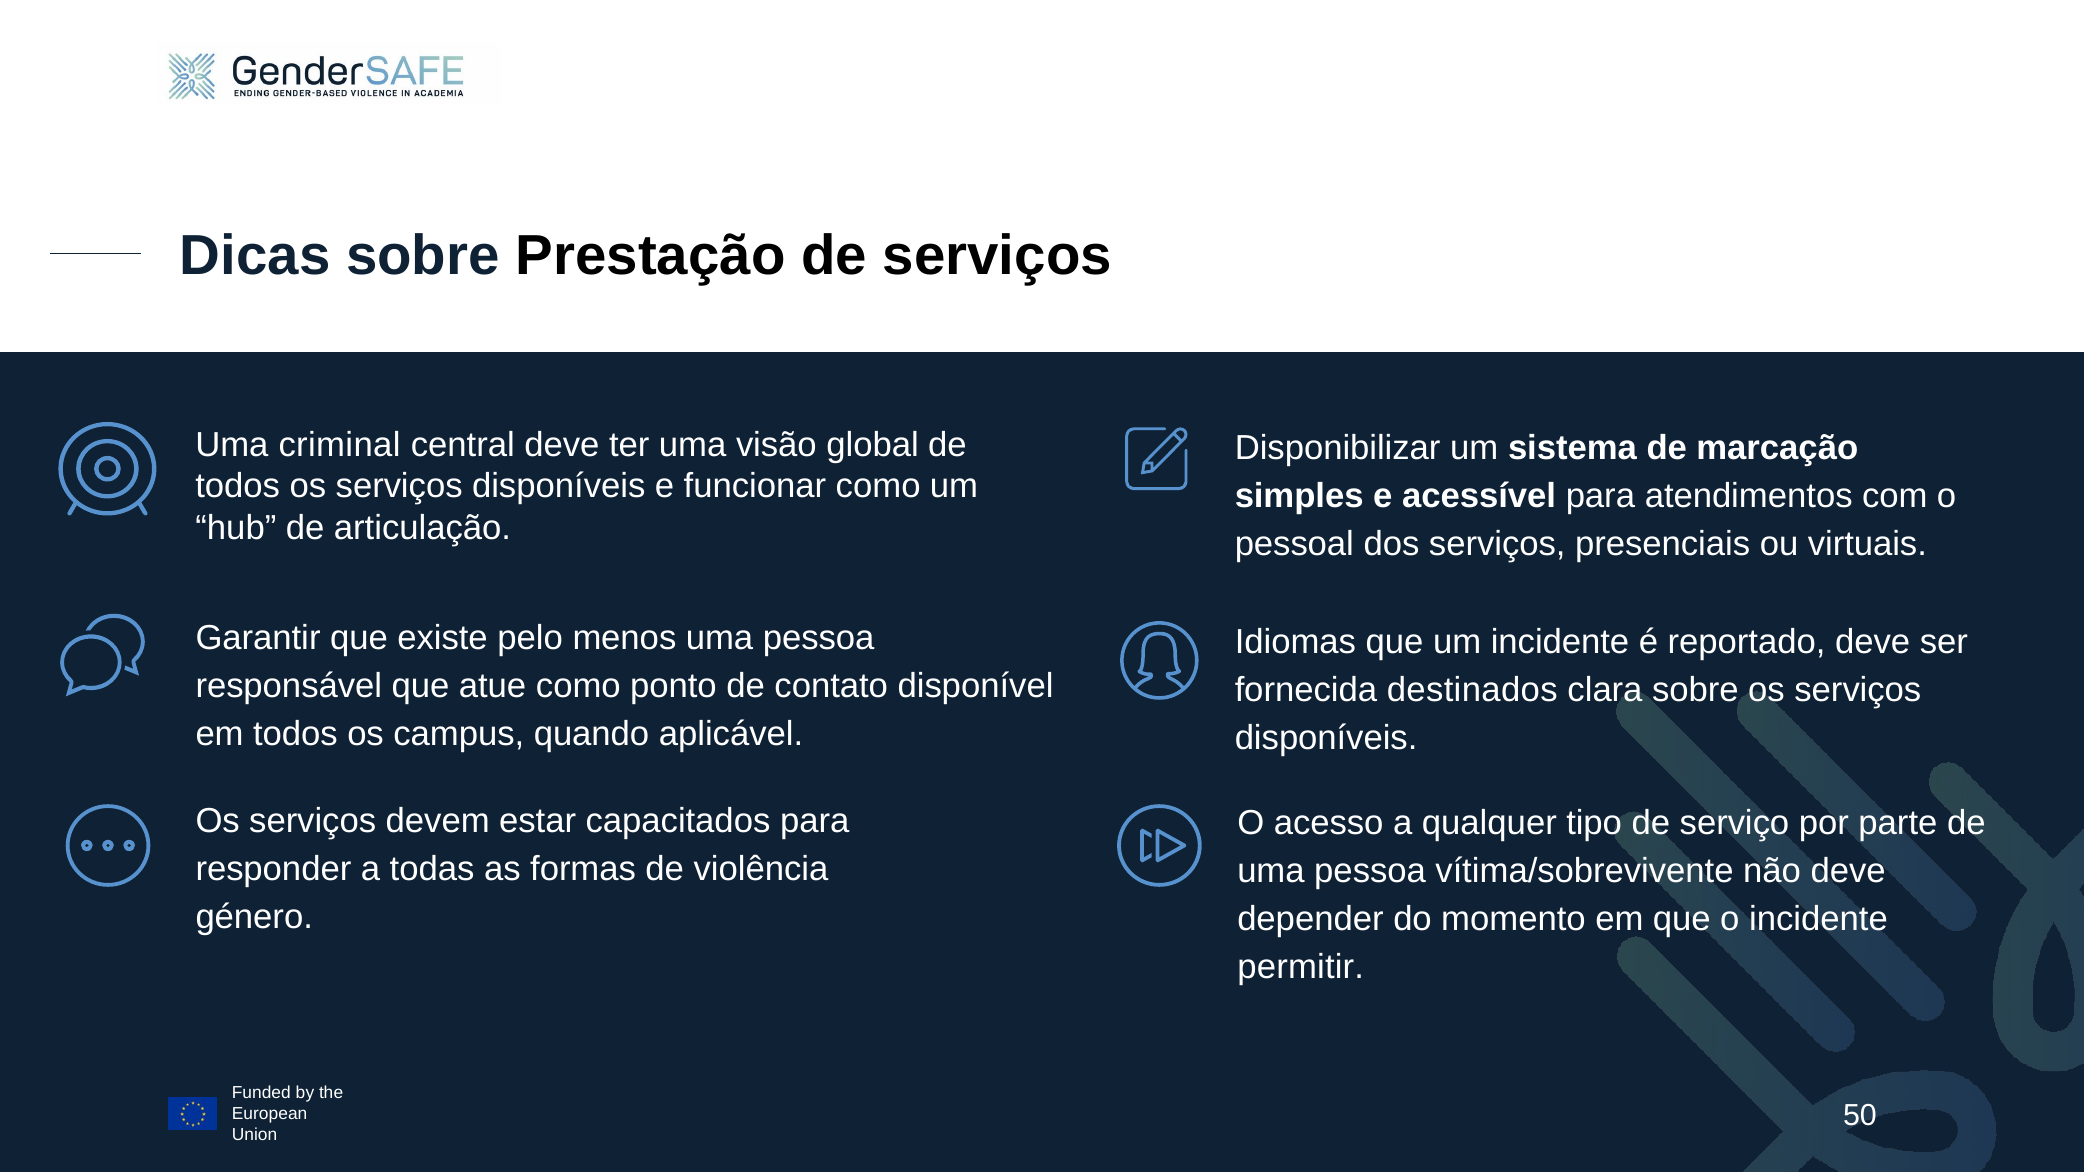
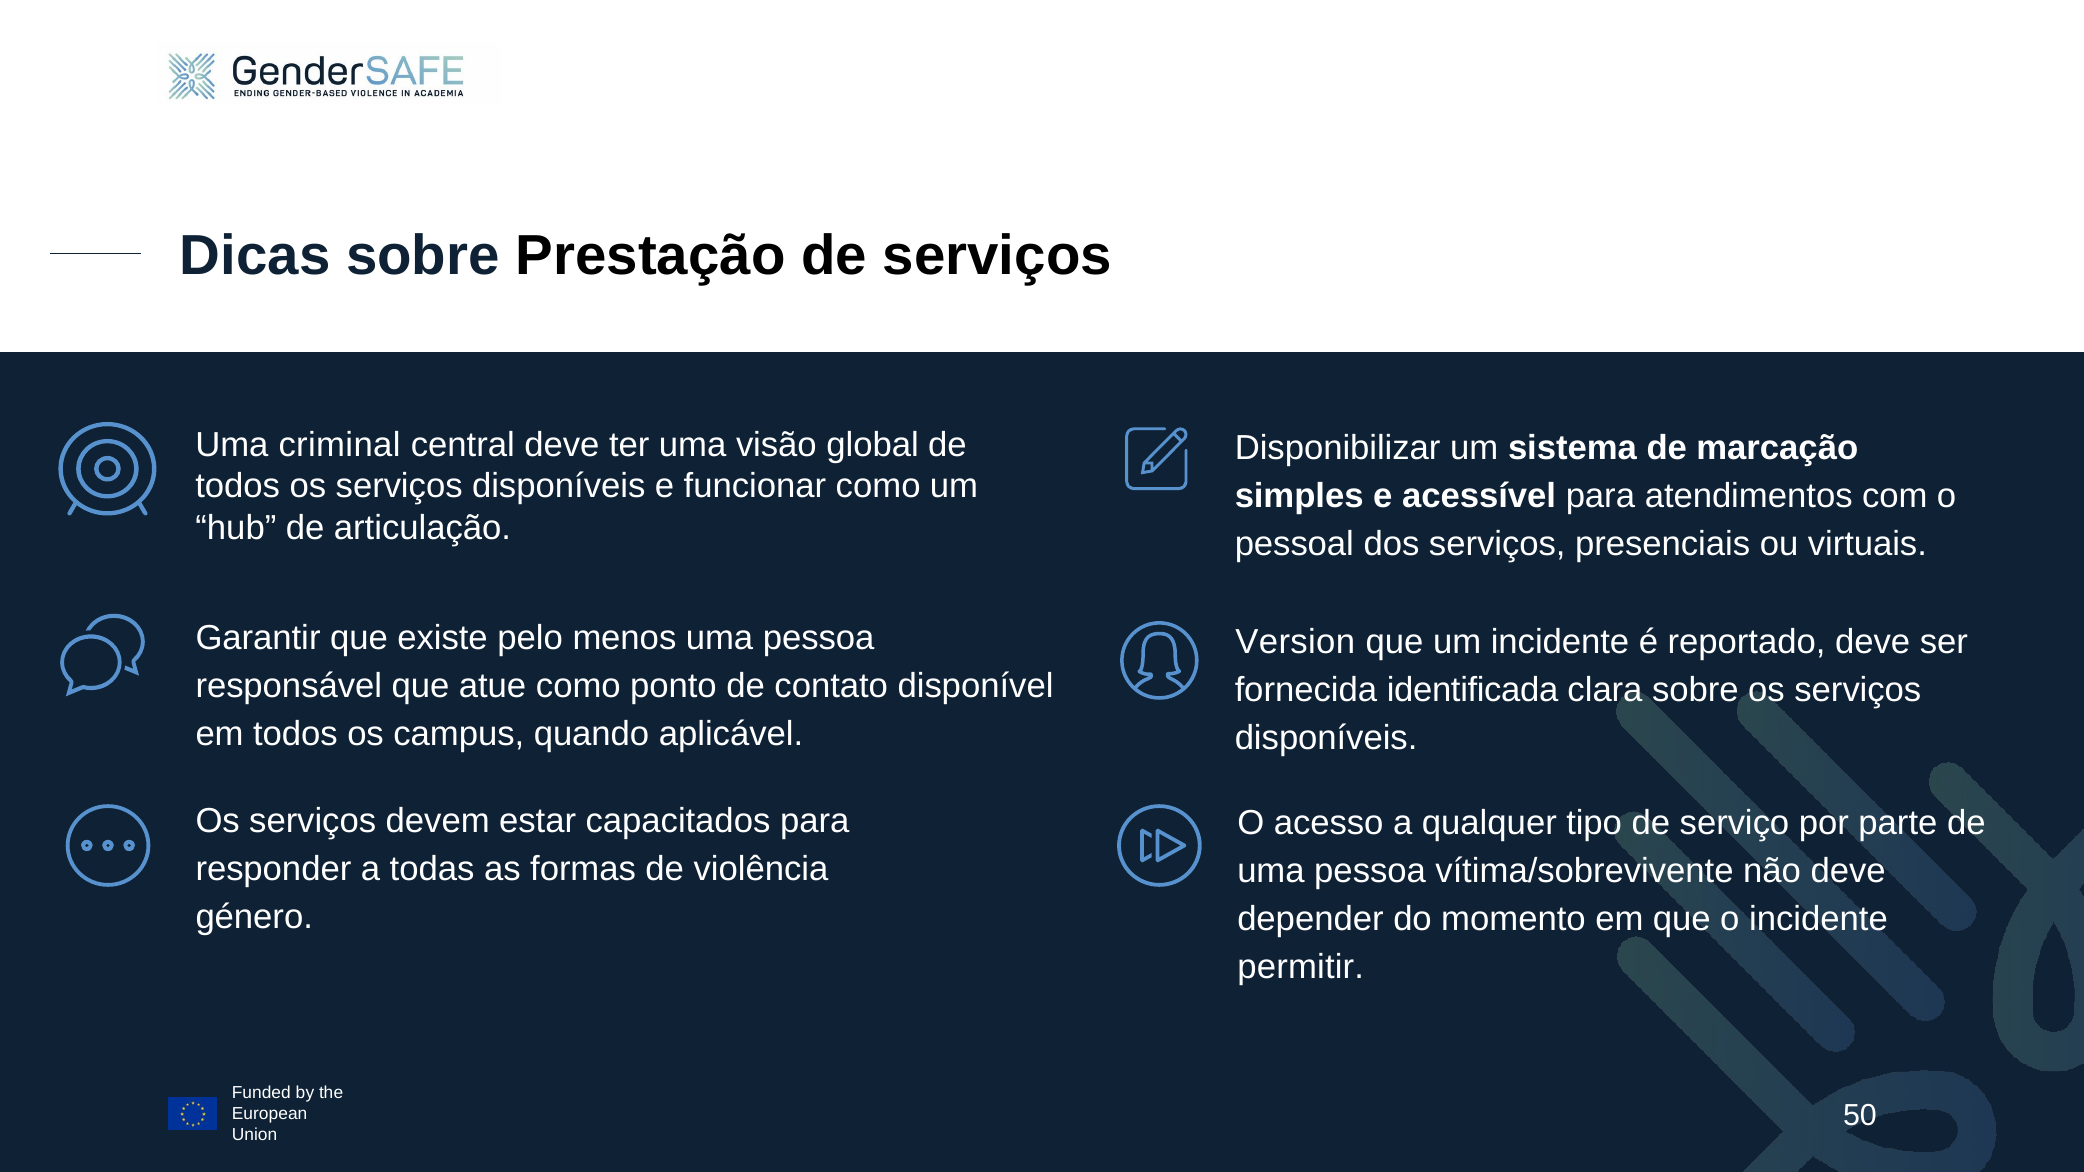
Idiomas: Idiomas -> Version (1295, 643)
destinados: destinados -> identificada (1473, 690)
